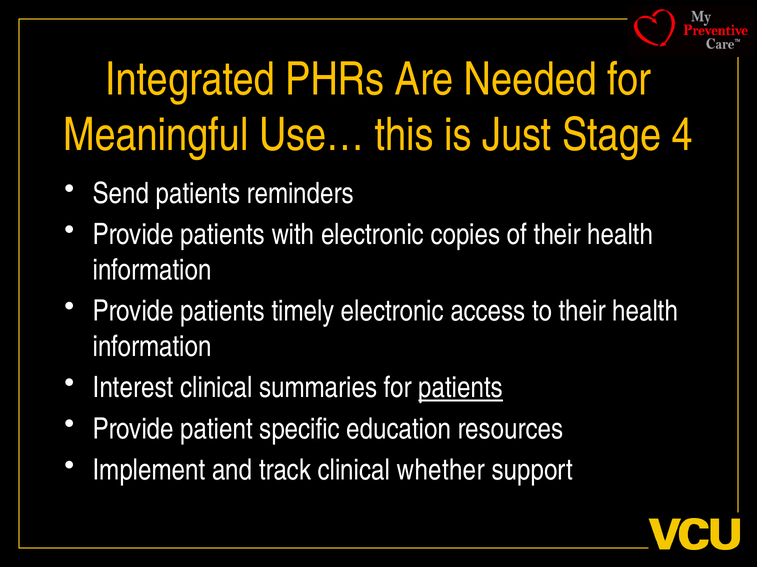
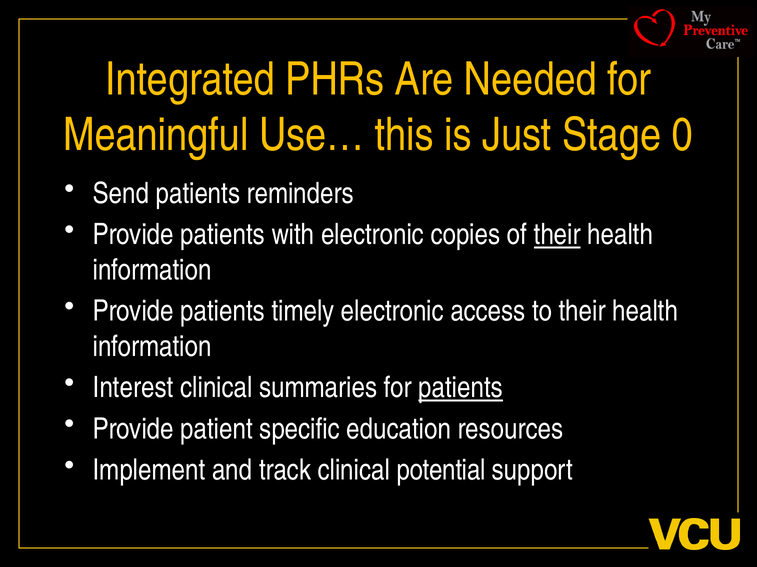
4: 4 -> 0 (682, 135)
their underline: none -> present (557, 235)
whether: whether -> potential (441, 471)
